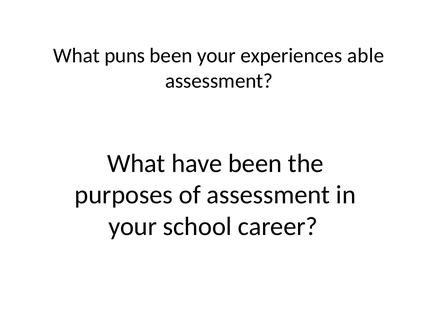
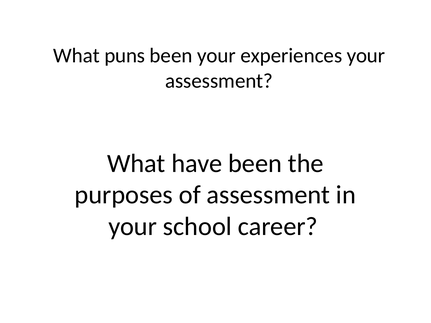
experiences able: able -> your (366, 56)
